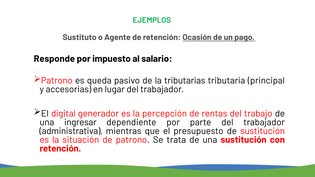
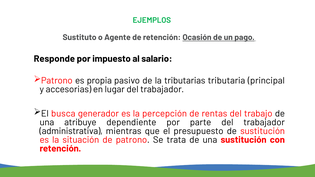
queda: queda -> propia (99, 81)
digital: digital -> busca (63, 114)
ingresar: ingresar -> atribuye (80, 122)
